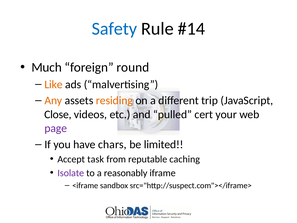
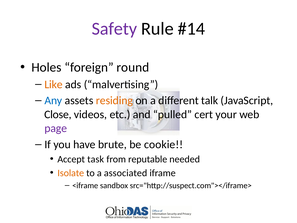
Safety colour: blue -> purple (114, 29)
Much: Much -> Holes (46, 67)
Any colour: orange -> blue (53, 100)
trip: trip -> talk (210, 100)
chars: chars -> brute (112, 144)
limited: limited -> cookie (164, 144)
caching: caching -> needed (185, 159)
Isolate colour: purple -> orange (71, 173)
reasonably: reasonably -> associated (126, 173)
